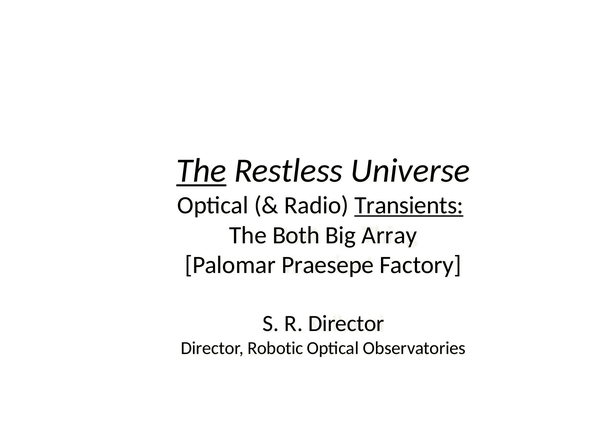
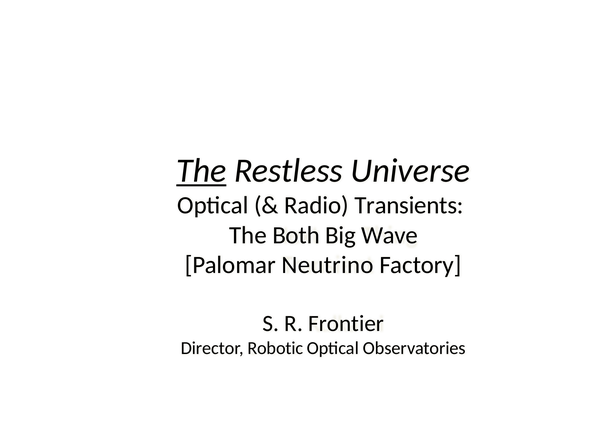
Transients underline: present -> none (409, 205)
Array: Array -> Wave (390, 235)
Praesepe: Praesepe -> Neutrino (328, 265)
R Director: Director -> Frontier (346, 323)
